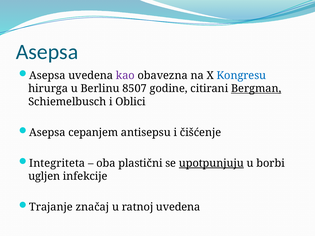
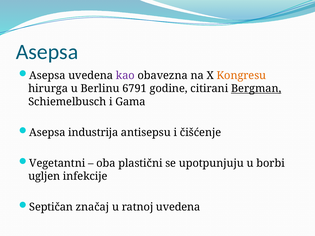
Kongresu colour: blue -> orange (241, 76)
8507: 8507 -> 6791 (135, 89)
Oblici: Oblici -> Gama (130, 102)
cepanjem: cepanjem -> industrija (93, 133)
Integriteta: Integriteta -> Vegetantni (57, 163)
upotpunjuju underline: present -> none (211, 163)
Trajanje: Trajanje -> Septičan (51, 207)
